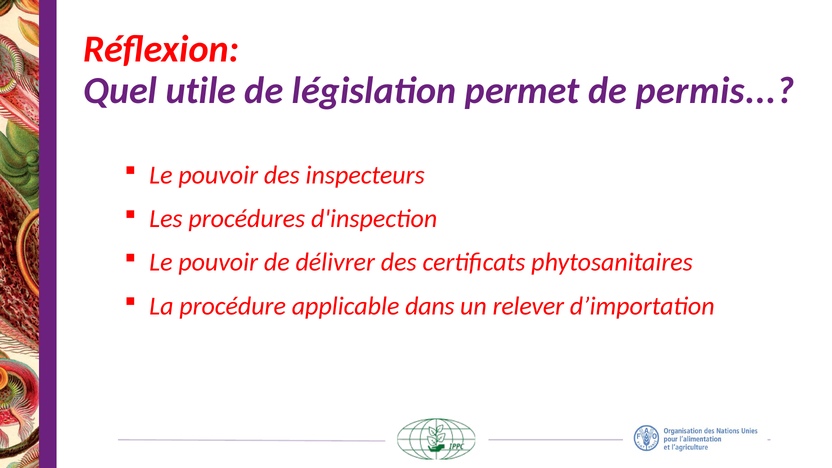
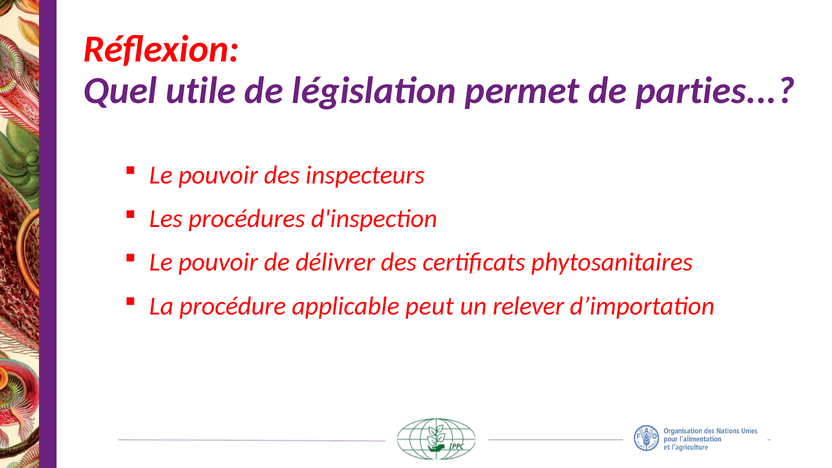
permis: permis -> parties (715, 91)
dans: dans -> peut (430, 306)
